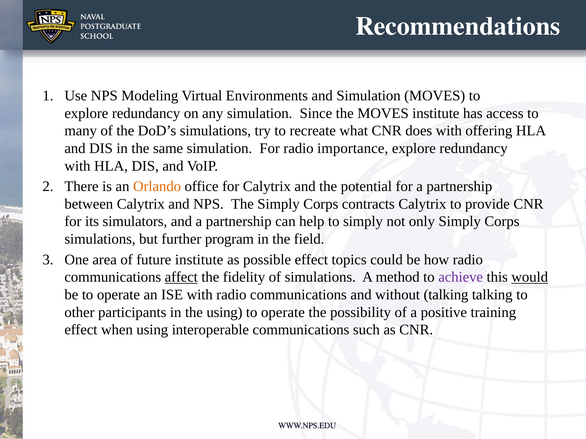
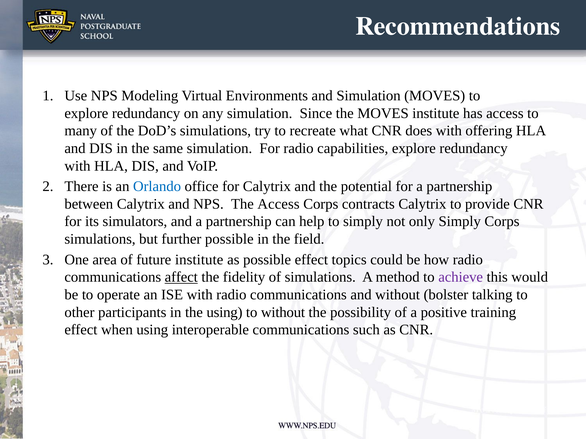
importance: importance -> capabilities (353, 148)
Orlando colour: orange -> blue (157, 187)
The Simply: Simply -> Access (278, 204)
further program: program -> possible (229, 239)
would underline: present -> none (530, 277)
without talking: talking -> bolster (446, 295)
operate: operate -> without (283, 313)
